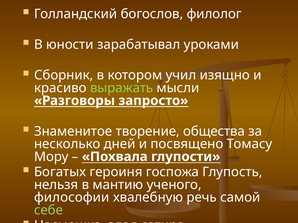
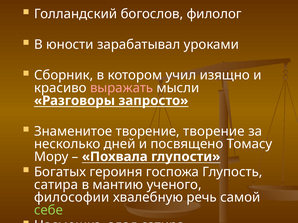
выражать colour: light green -> pink (122, 88)
творение общества: общества -> творение (214, 132)
нельзя: нельзя -> сатира (56, 185)
